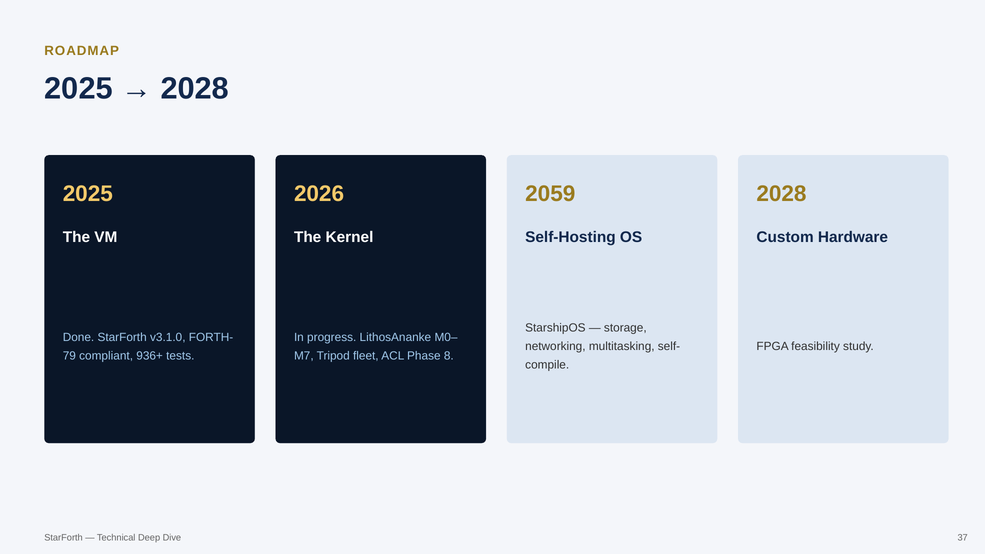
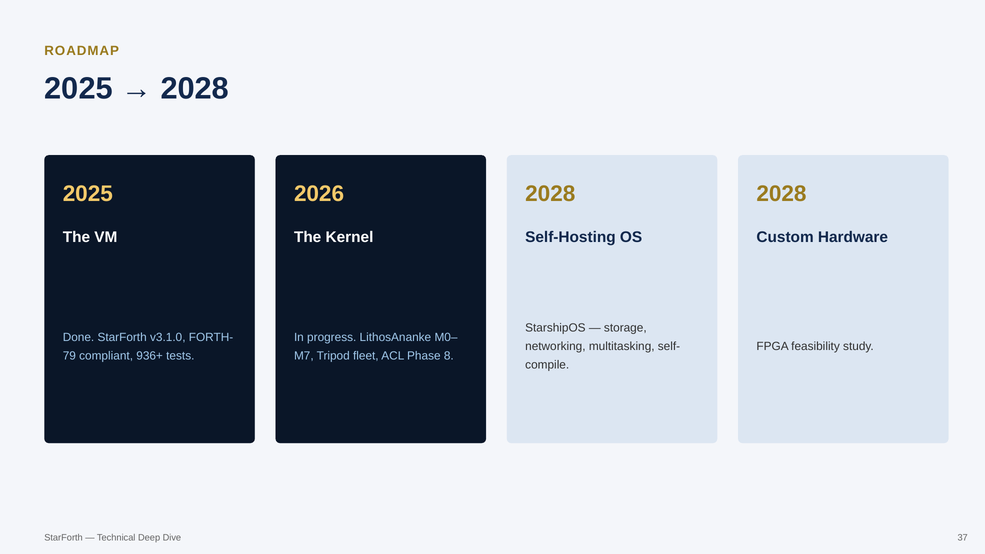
2059: 2059 -> 2028 (550, 194)
